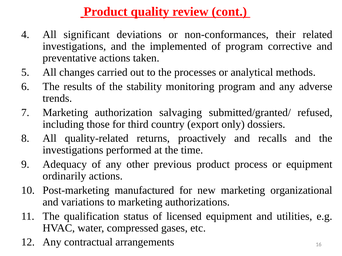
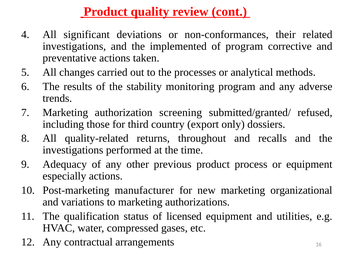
salvaging: salvaging -> screening (181, 113)
proactively: proactively -> throughout (202, 139)
ordinarily: ordinarily -> especially (64, 176)
manufactured: manufactured -> manufacturer (144, 191)
